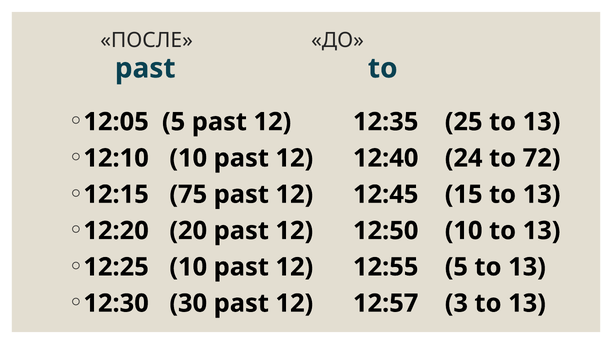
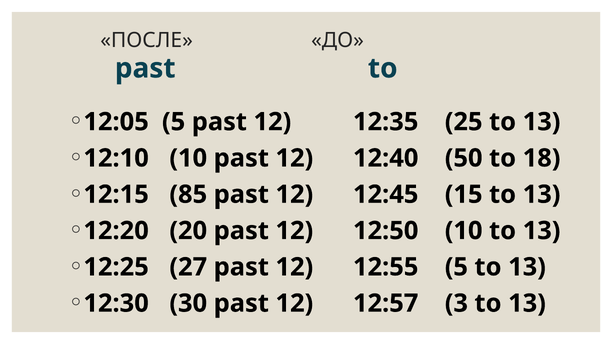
24: 24 -> 50 (464, 158)
72: 72 -> 18 (542, 158)
75: 75 -> 85 (188, 195)
12:25 10: 10 -> 27 (188, 267)
